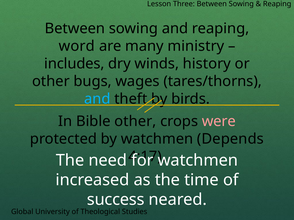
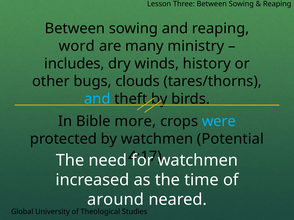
wages: wages -> clouds (138, 81)
Bible other: other -> more (135, 122)
were colour: pink -> light blue (219, 122)
Depends: Depends -> Potential (230, 139)
success: success -> around (116, 200)
